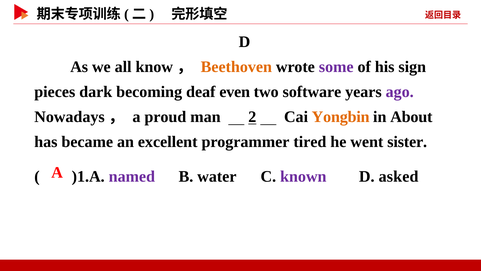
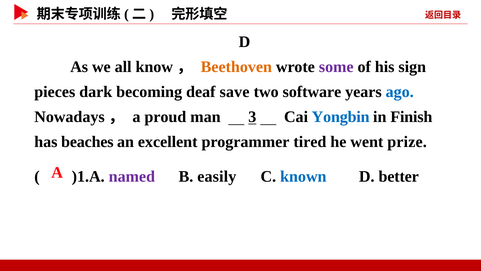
even: even -> save (235, 92)
ago colour: purple -> blue (400, 92)
2: 2 -> 3 (252, 117)
Yongbin colour: orange -> blue (341, 117)
About: About -> Finish (411, 117)
became: became -> beaches (87, 142)
sister: sister -> prize (407, 142)
water: water -> easily (217, 176)
known colour: purple -> blue (303, 176)
asked: asked -> better (399, 176)
